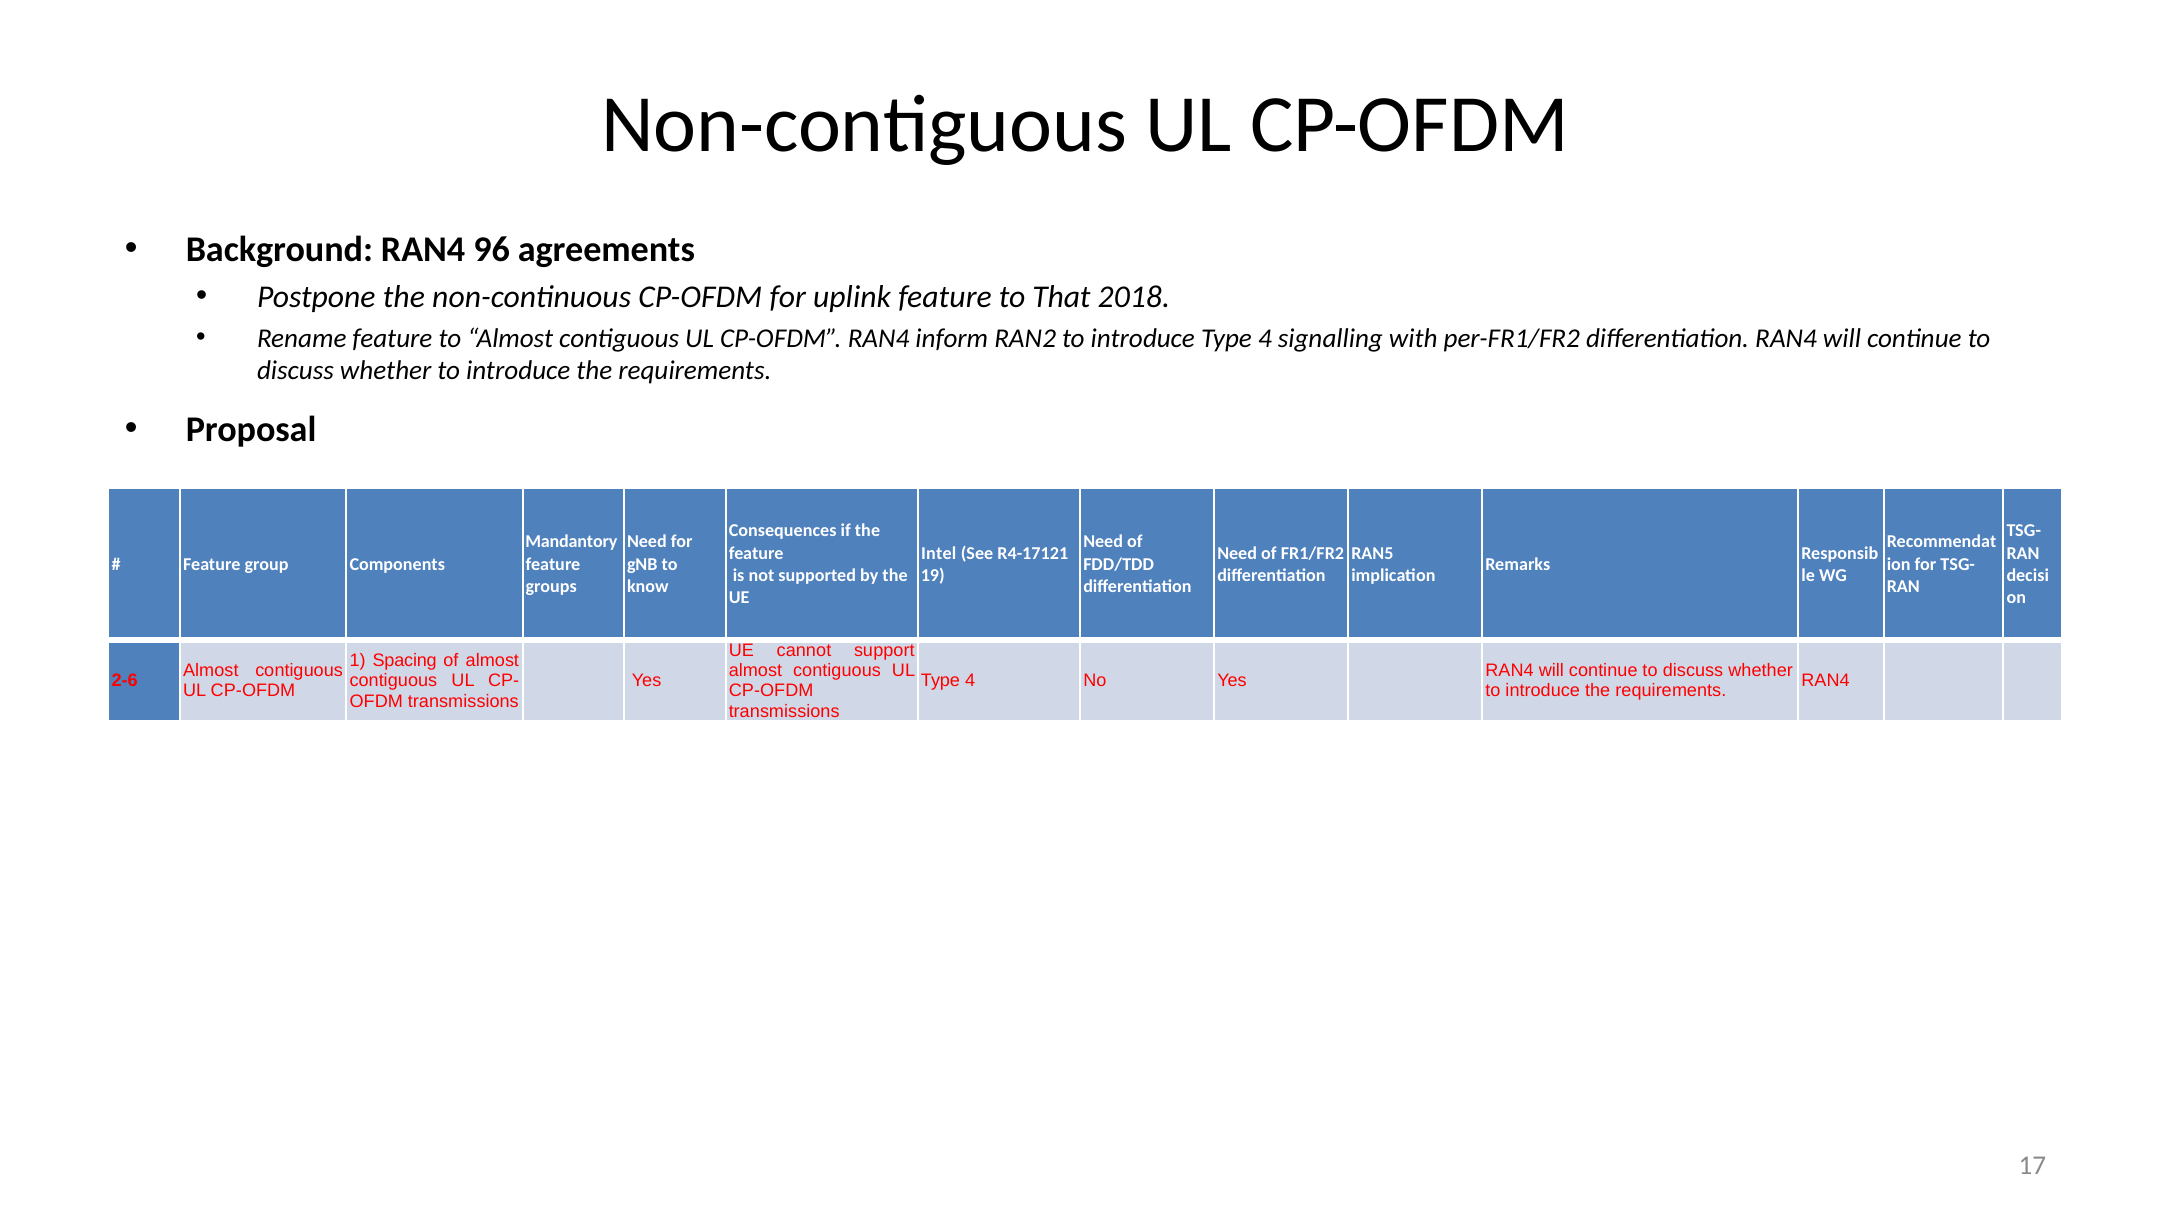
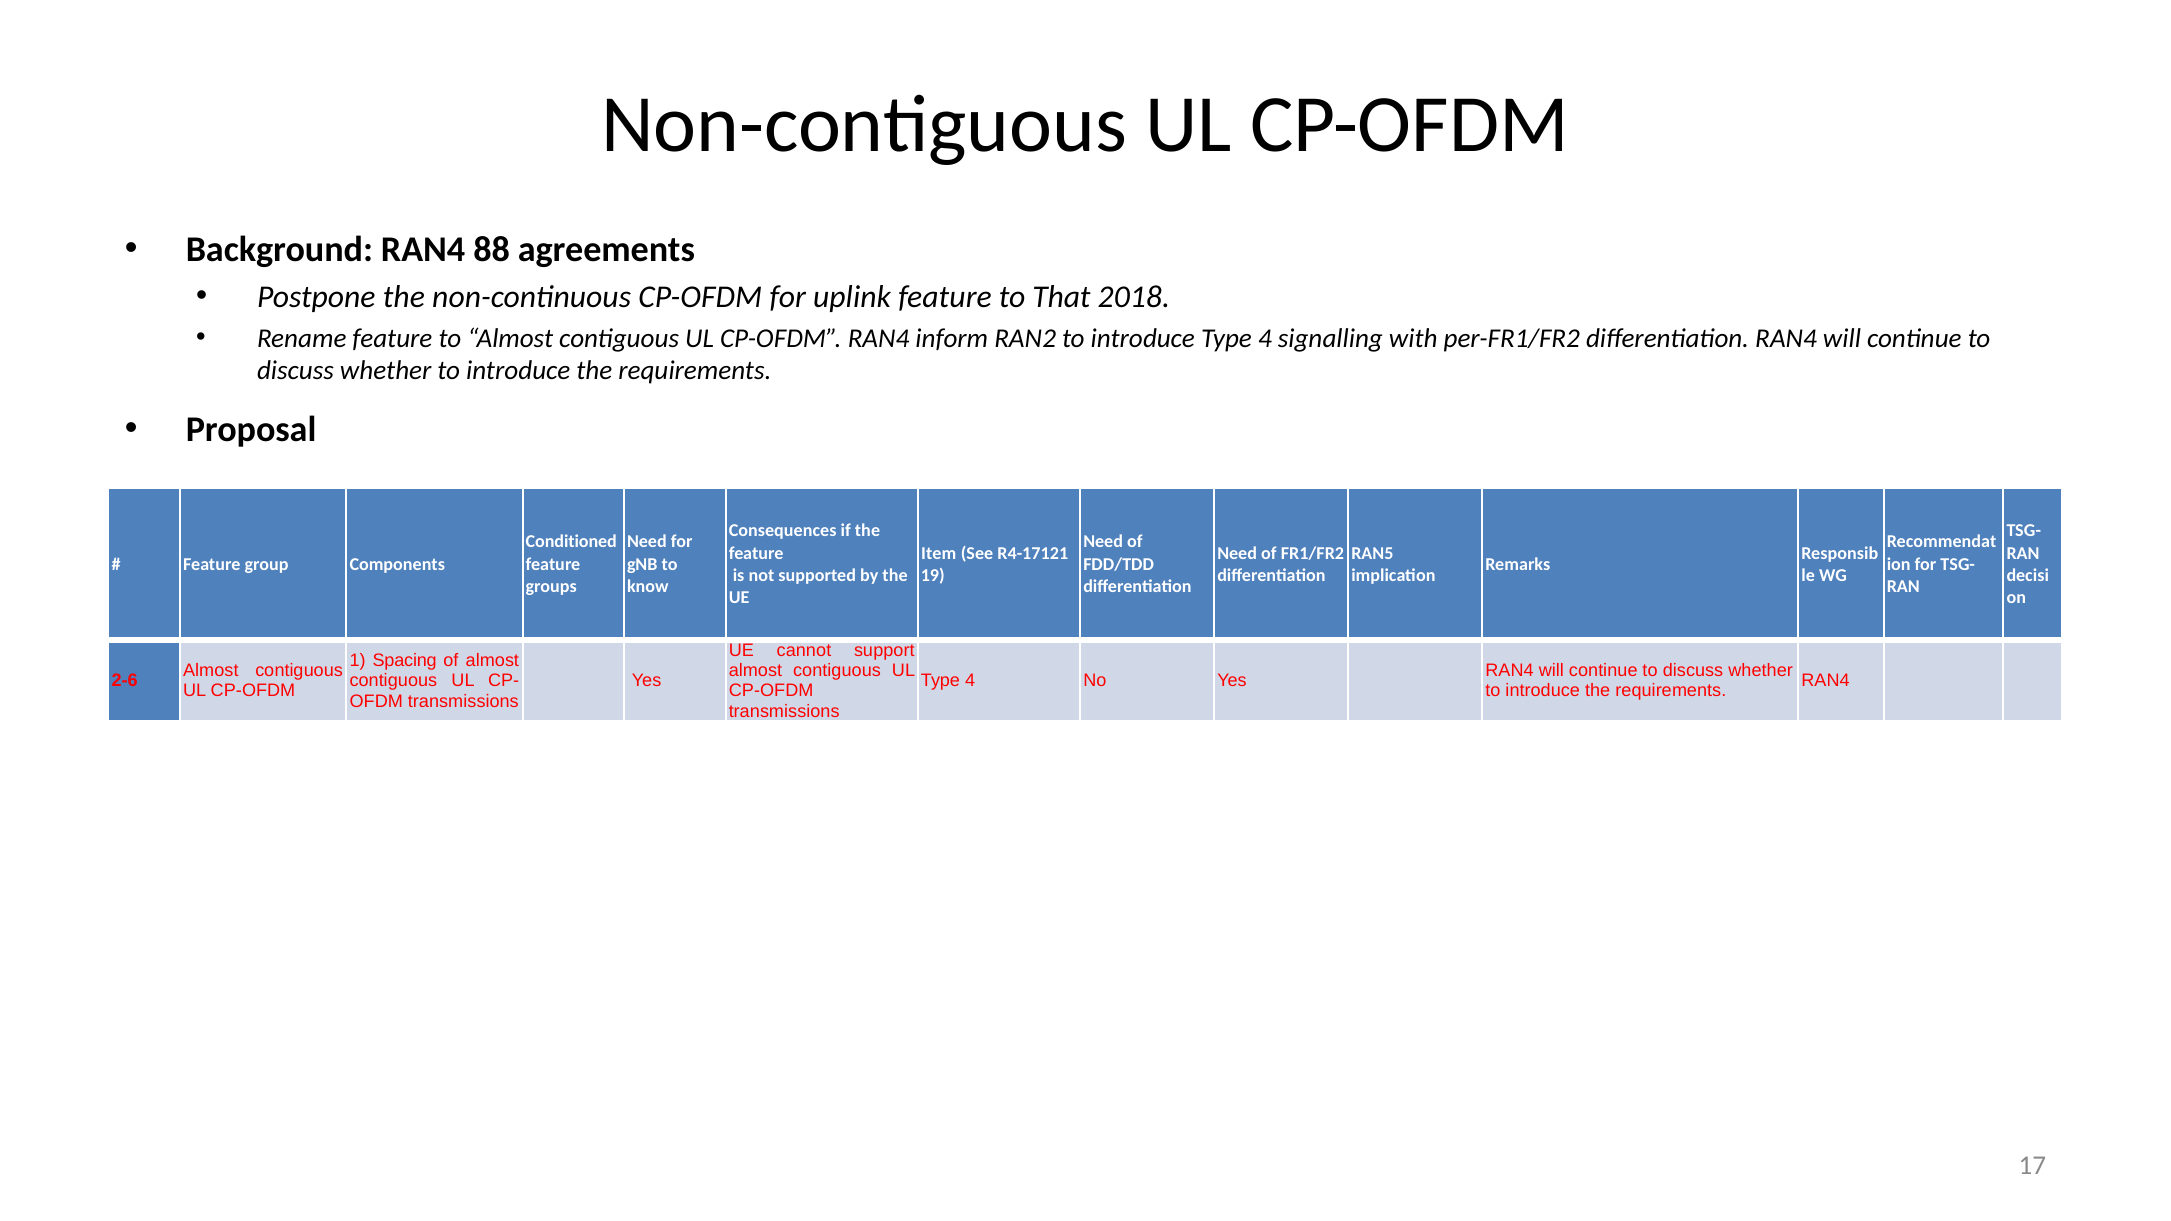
96: 96 -> 88 (492, 249)
Mandantory: Mandantory -> Conditioned (571, 542)
Intel: Intel -> Item (939, 553)
